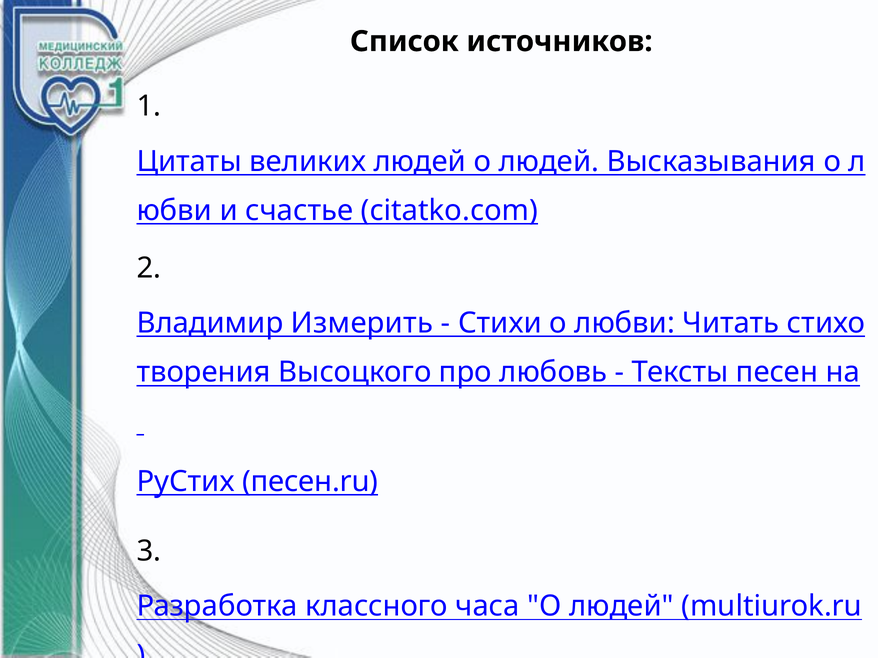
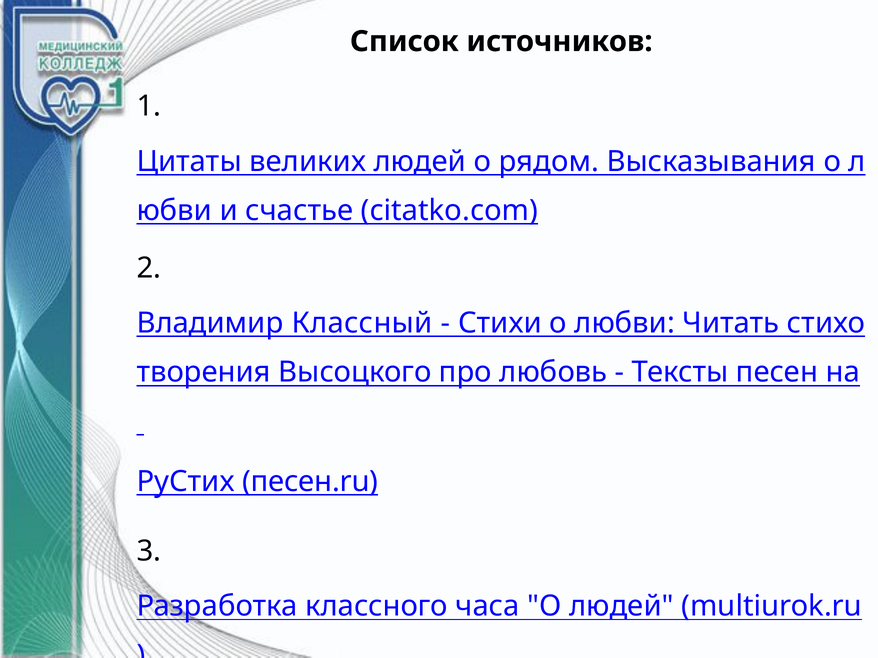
людей о людей: людей -> рядом (549, 161)
Владимир Измерить: Измерить -> Классный (362, 323)
